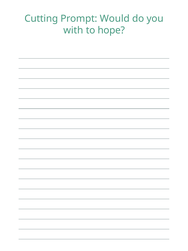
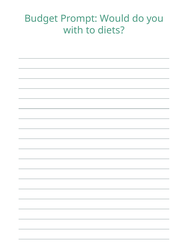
Cutting: Cutting -> Budget (41, 19)
hope: hope -> diets (111, 30)
